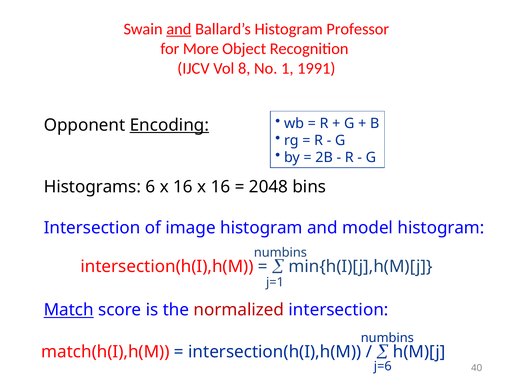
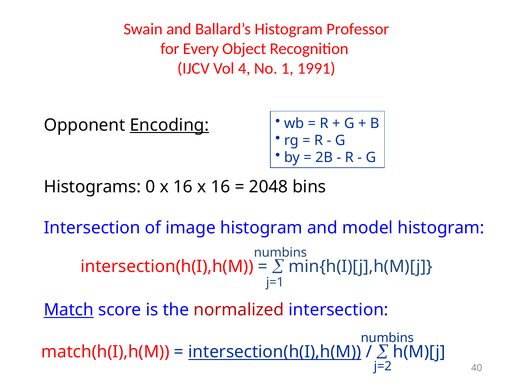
and underline: present -> none (179, 29)
More: More -> Every (201, 49)
8: 8 -> 4 (244, 68)
6: 6 -> 0 (150, 187)
intersection(h(I),h(M underline: none -> present (275, 352)
j=6: j=6 -> j=2 (383, 366)
